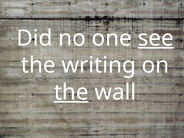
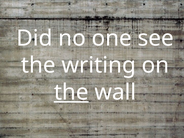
see underline: present -> none (156, 38)
